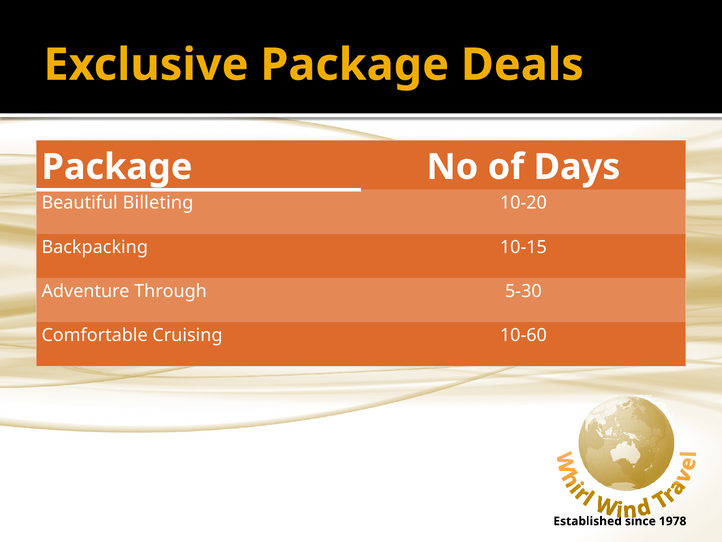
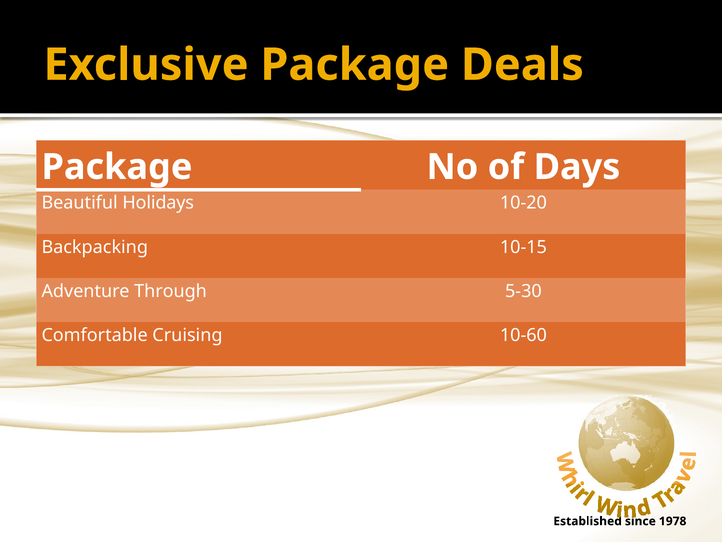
Billeting: Billeting -> Holidays (158, 203)
